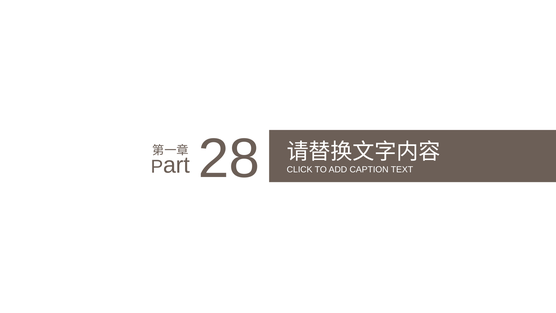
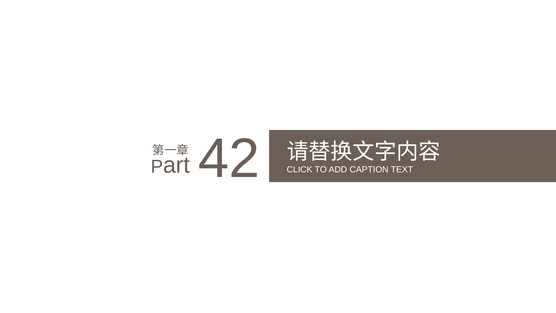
28: 28 -> 42 (229, 159)
